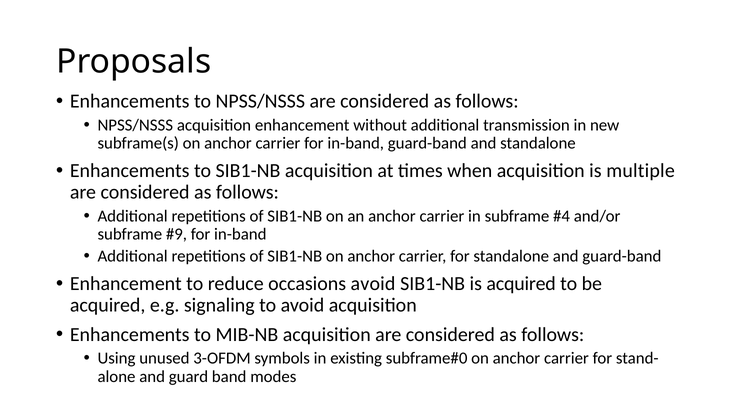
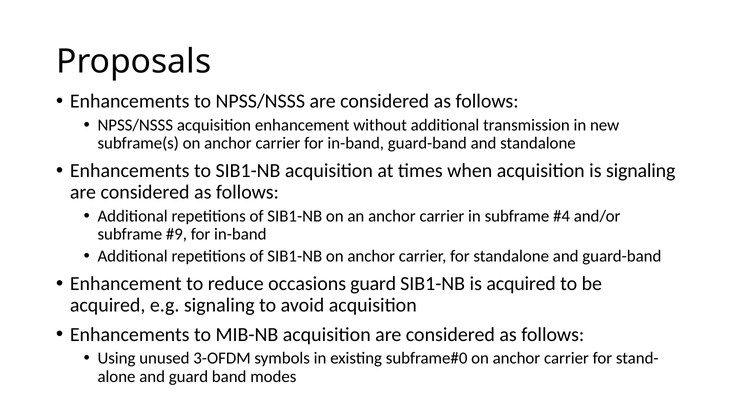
is multiple: multiple -> signaling (641, 171)
occasions avoid: avoid -> guard (373, 284)
